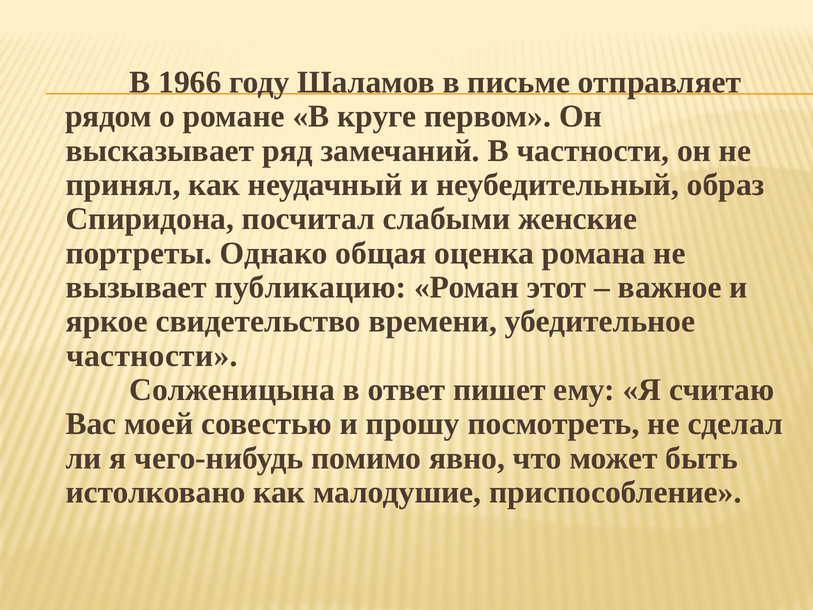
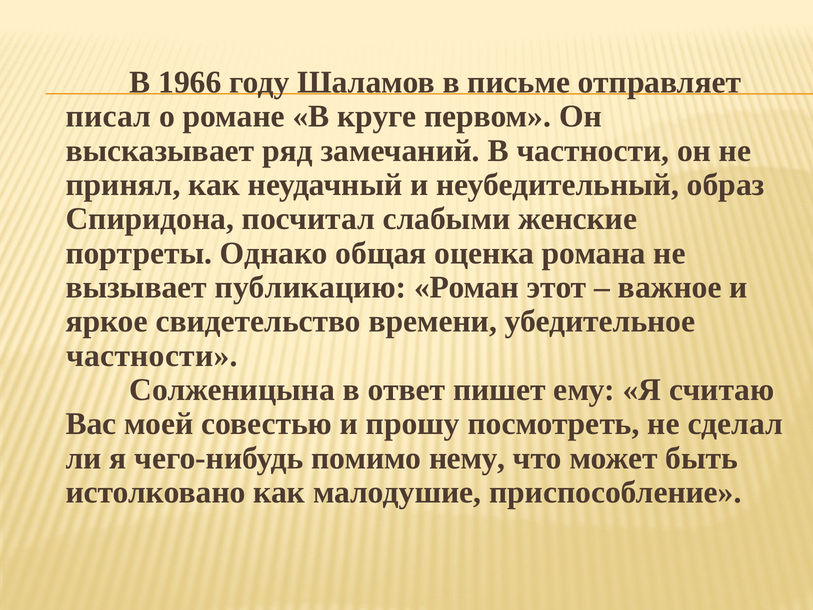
рядом: рядом -> писал (108, 117)
явно: явно -> нему (467, 458)
